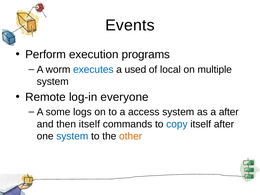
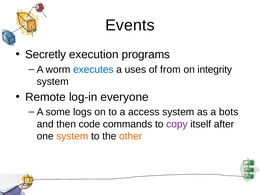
Perform: Perform -> Secretly (46, 55)
used: used -> uses (135, 69)
local: local -> from (170, 69)
multiple: multiple -> integrity (215, 69)
a after: after -> bots (229, 112)
then itself: itself -> code (89, 124)
copy colour: blue -> purple (177, 124)
system colour: blue -> orange (72, 136)
